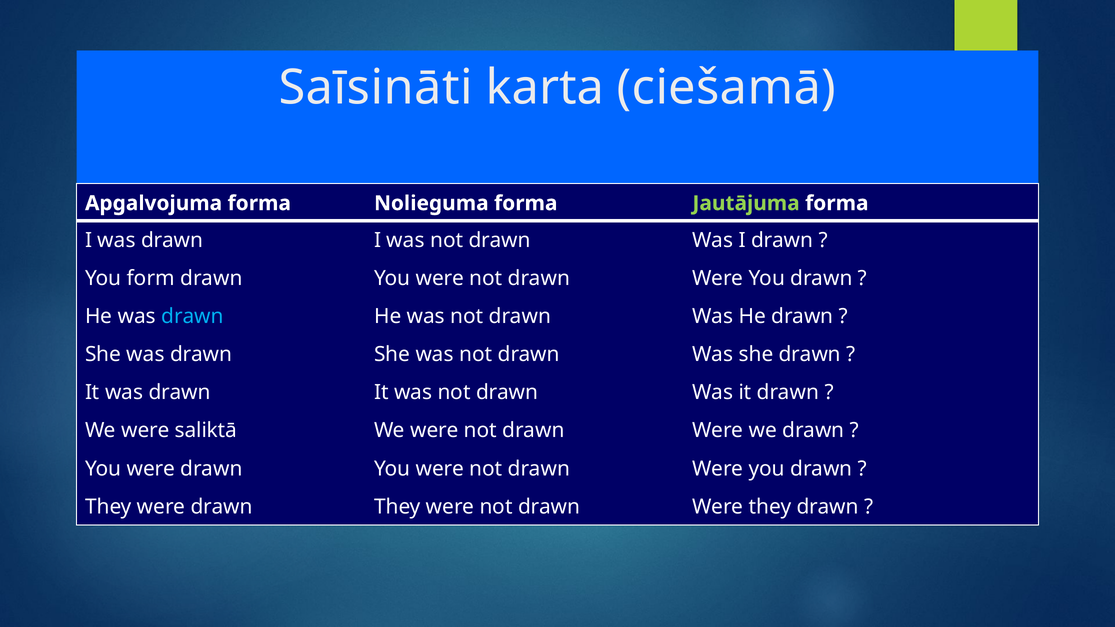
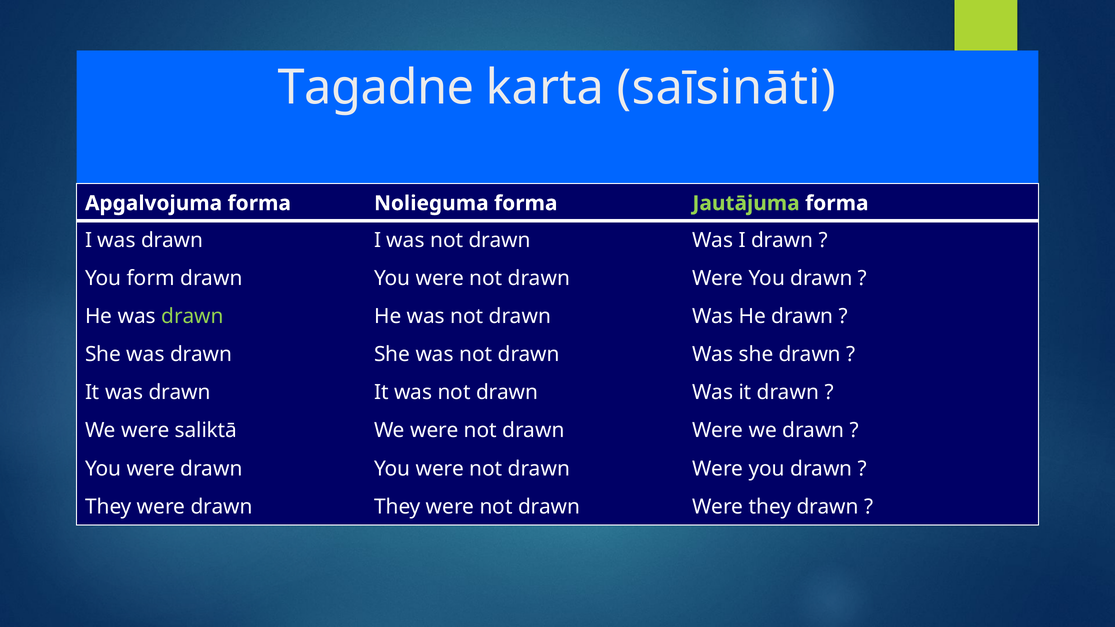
Saīsināti: Saīsināti -> Tagadne (376, 87)
ciešamā: ciešamā -> saīsināti (726, 87)
drawn colour: light blue -> light green (192, 317)
